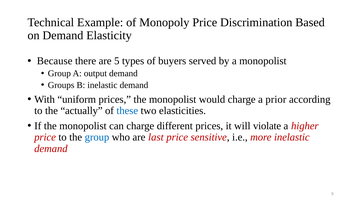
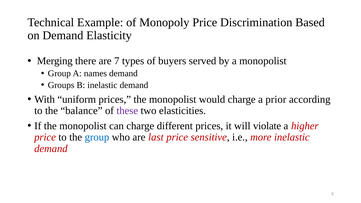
Because: Because -> Merging (55, 61)
5: 5 -> 7 (117, 61)
output: output -> names (95, 73)
actually: actually -> balance (81, 111)
these colour: blue -> purple (127, 111)
